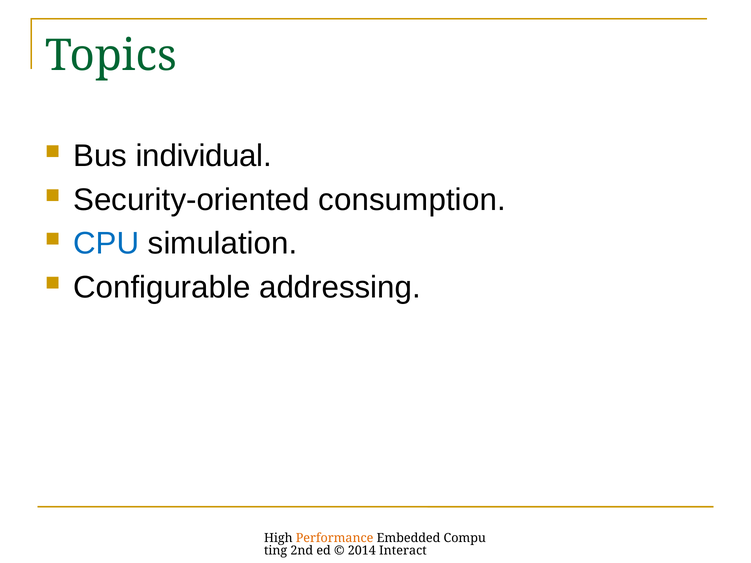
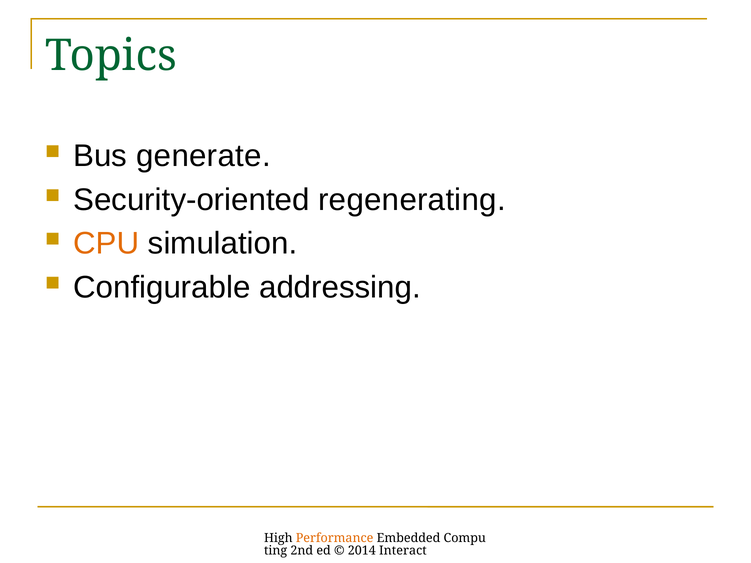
individual: individual -> generate (203, 156)
consumption: consumption -> regenerating (412, 200)
CPU colour: blue -> orange (106, 244)
